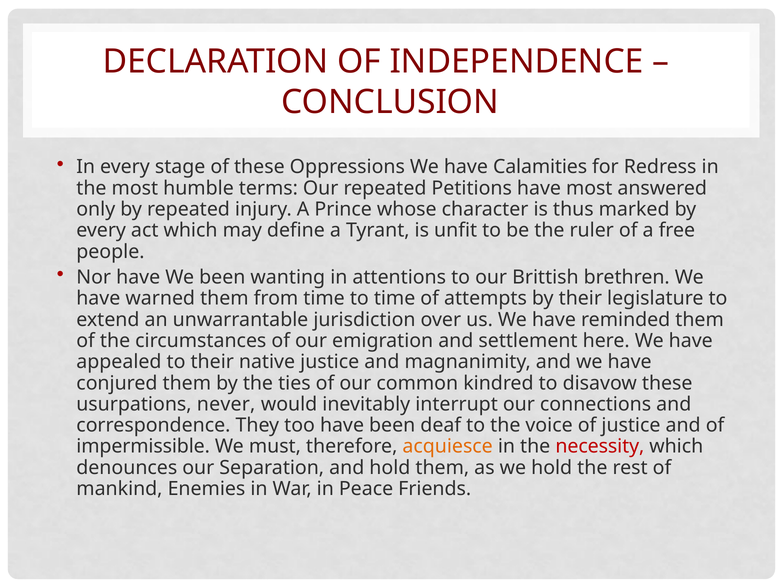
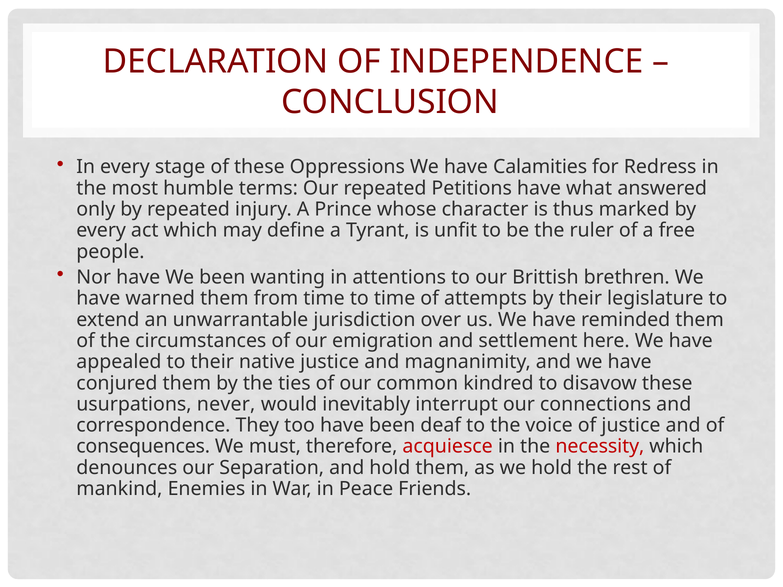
have most: most -> what (589, 188)
impermissible: impermissible -> consequences (143, 447)
acquiesce colour: orange -> red (448, 447)
